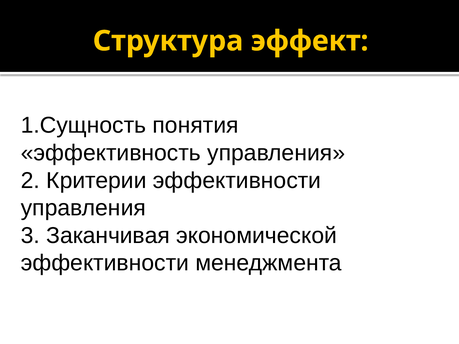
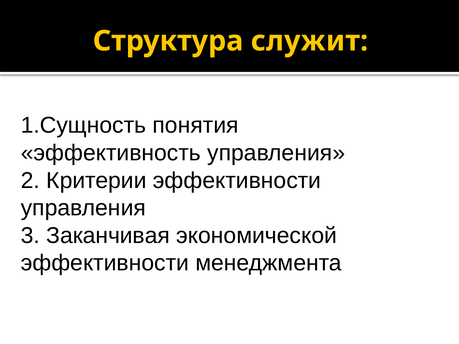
эффект: эффект -> служит (309, 41)
